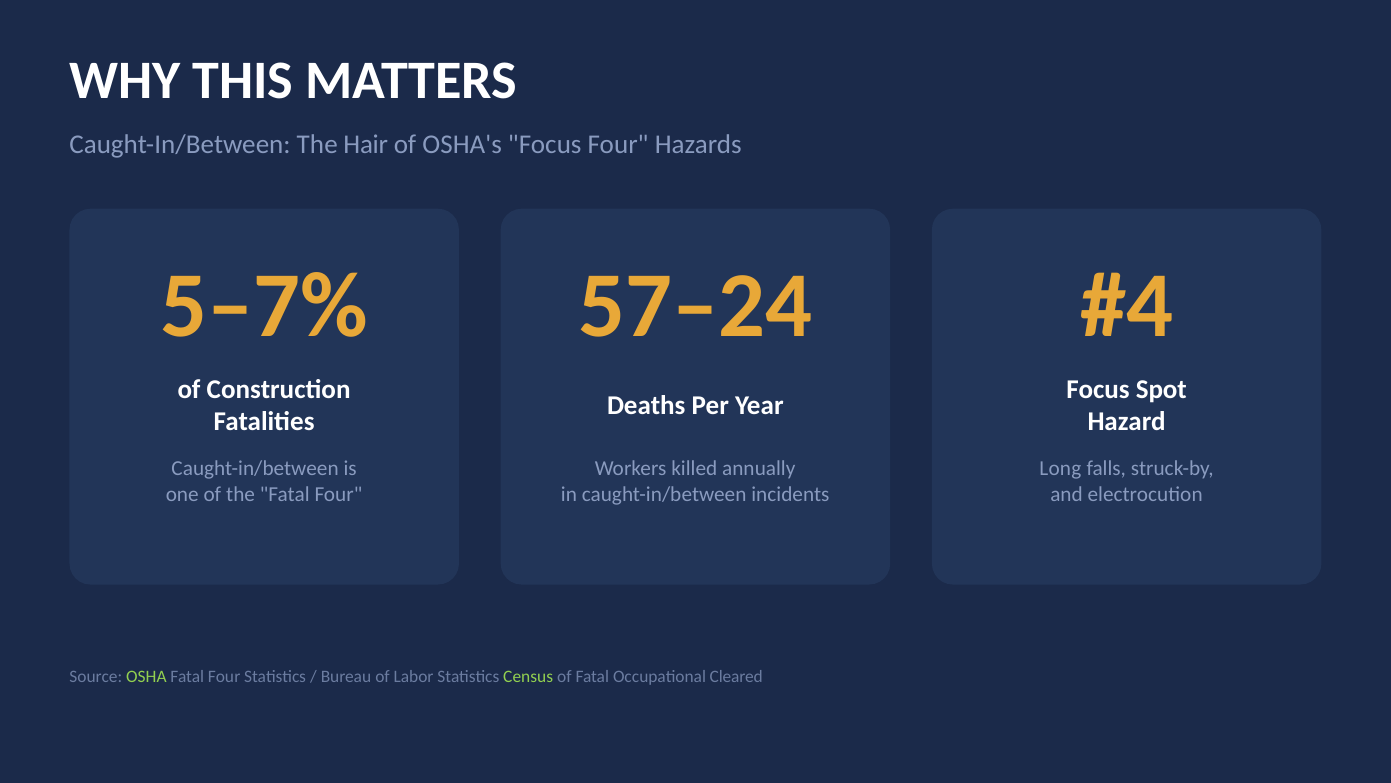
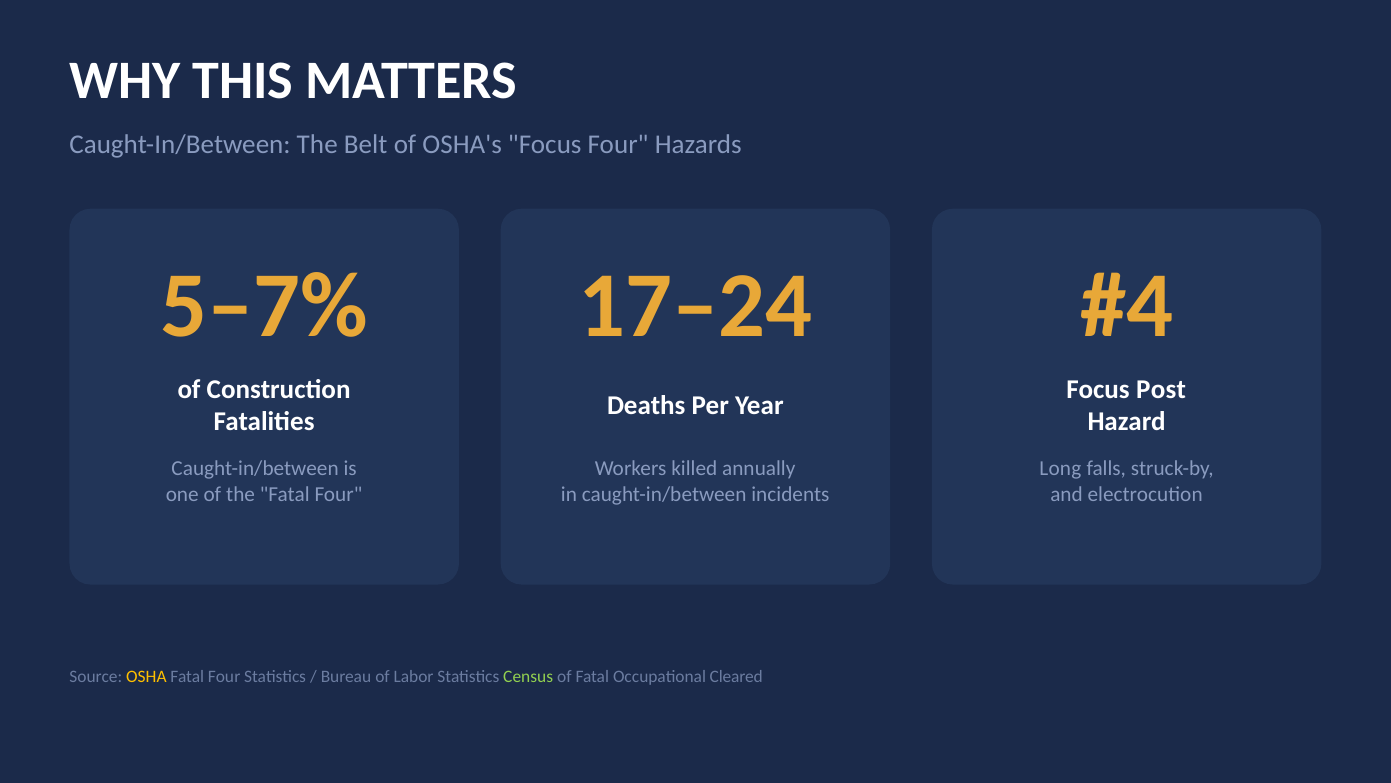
Hair: Hair -> Belt (366, 144)
57–24: 57–24 -> 17–24 (695, 305)
Spot: Spot -> Post (1161, 389)
OSHA colour: light green -> yellow (146, 676)
